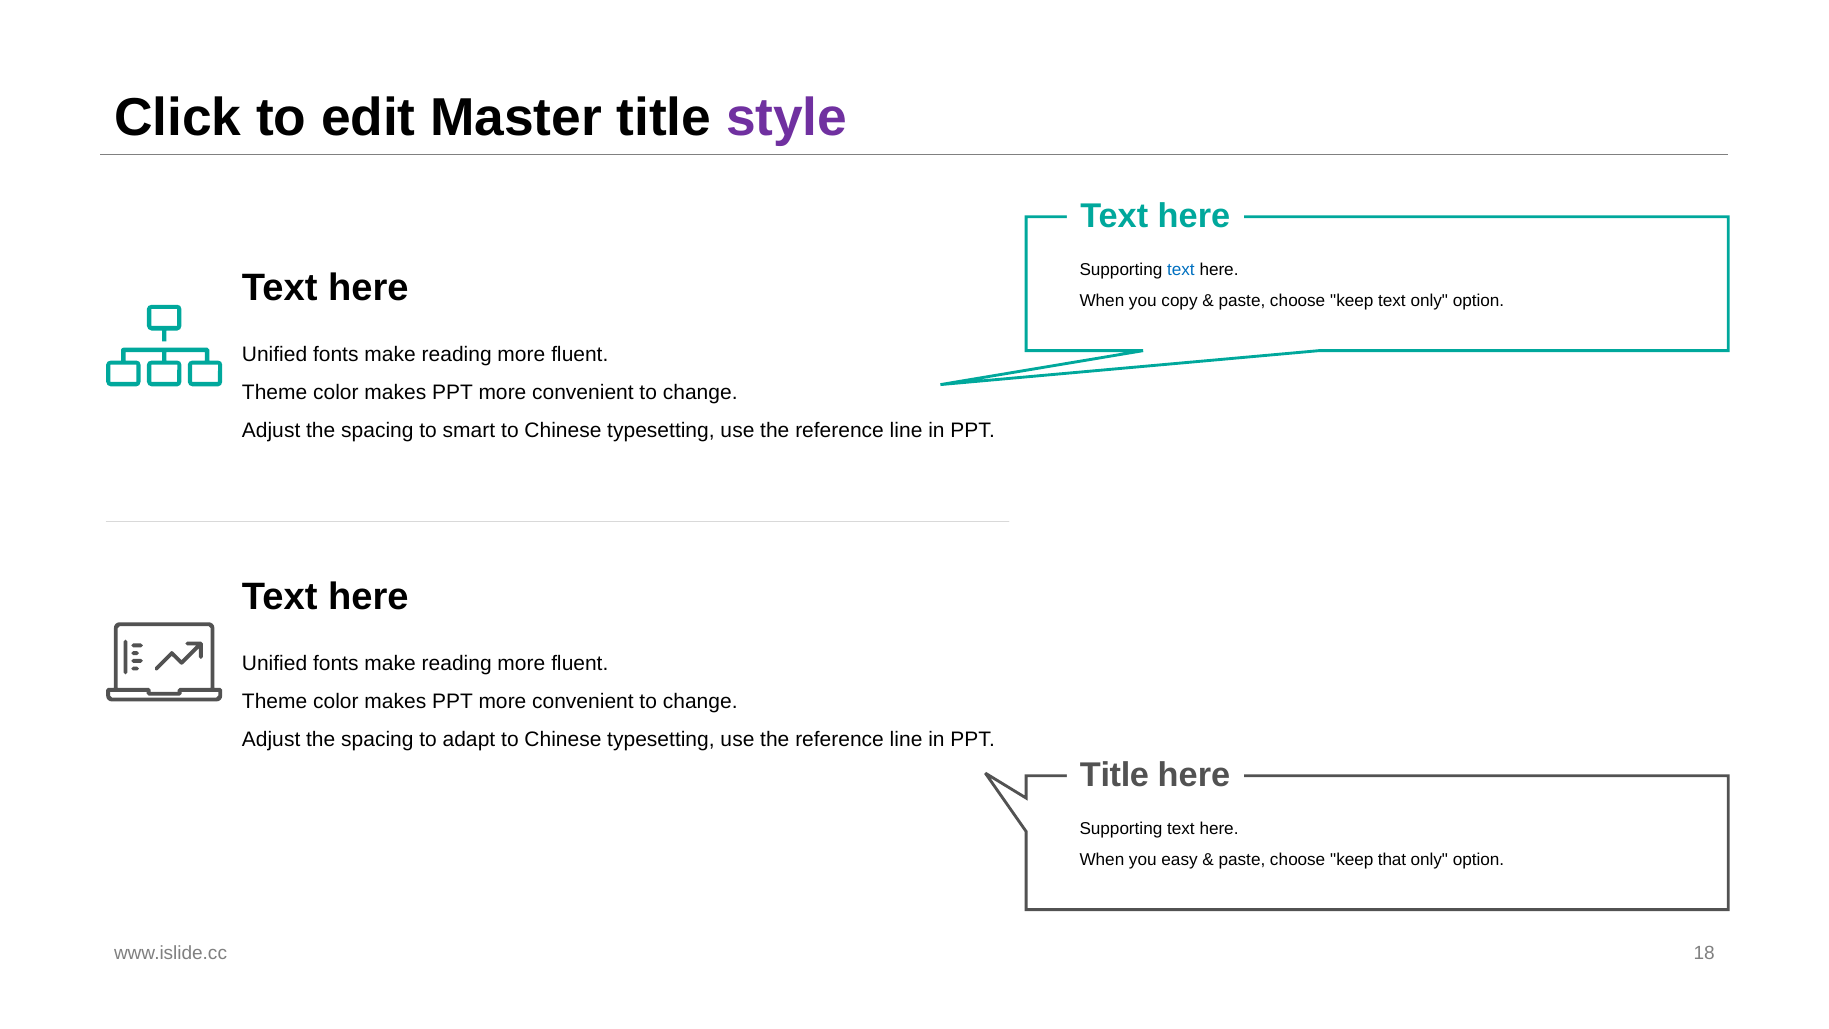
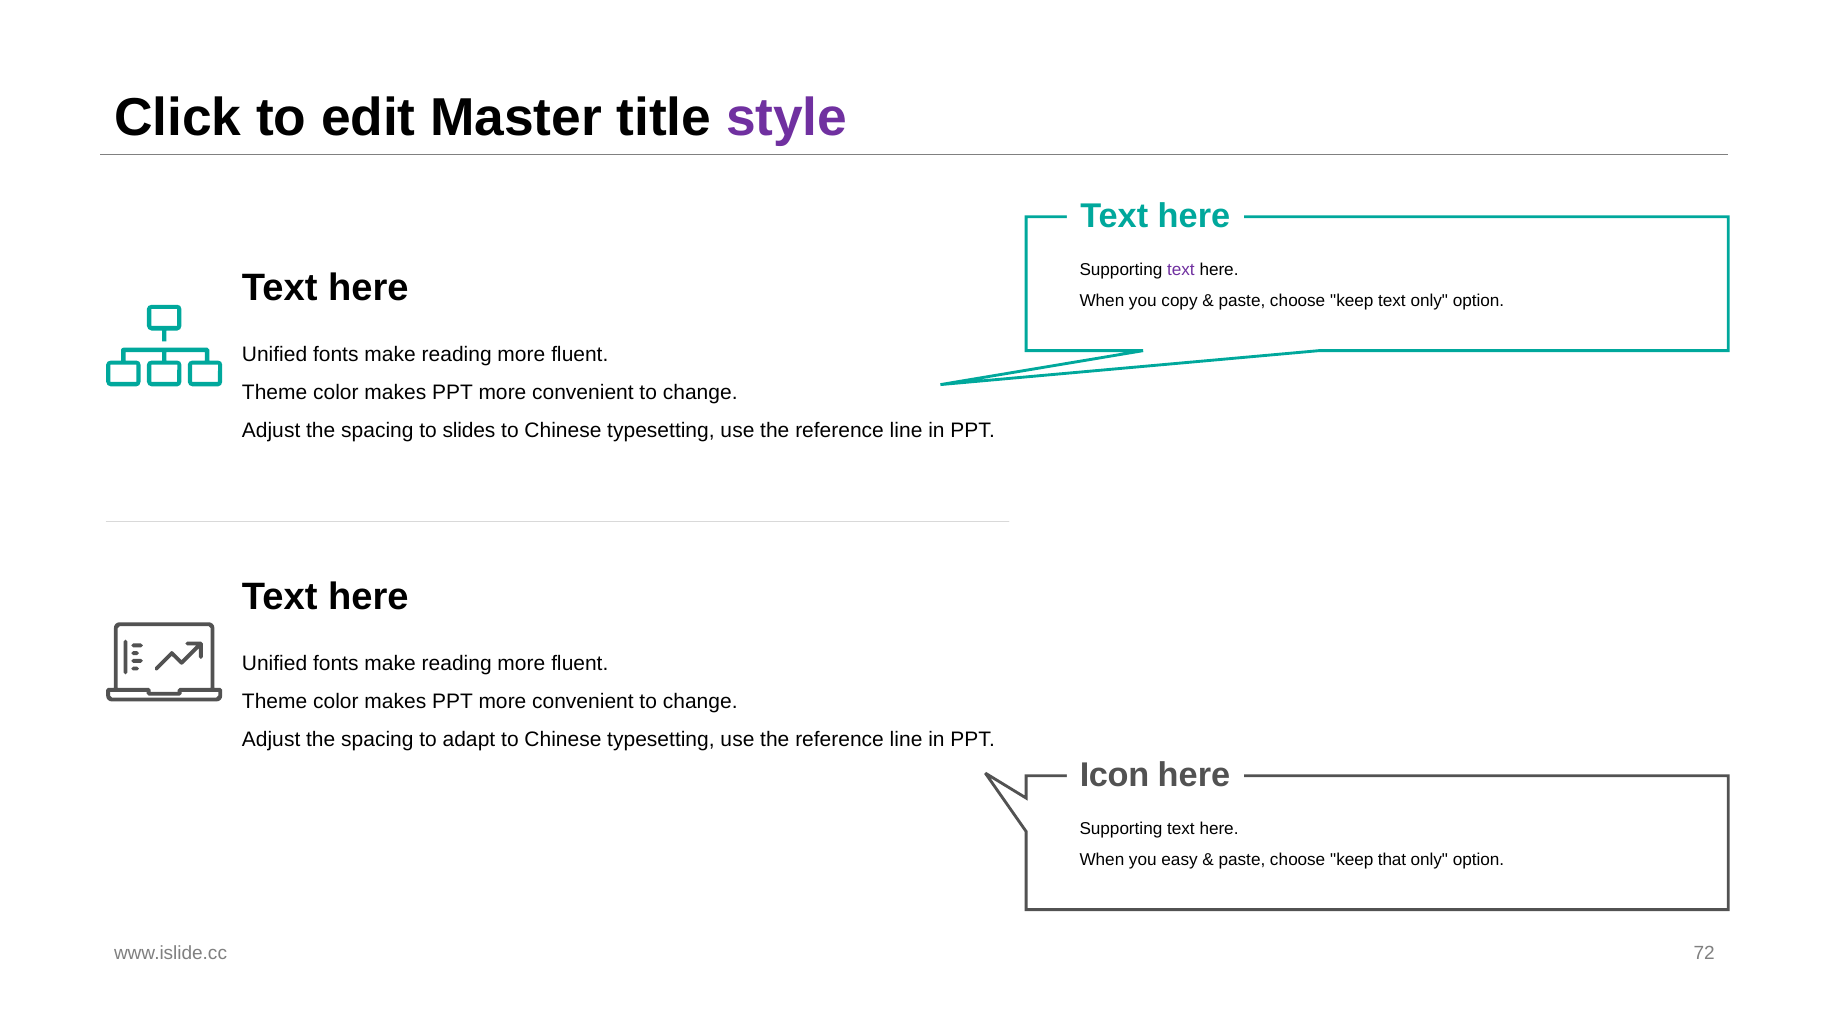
text colour: blue -> purple (1181, 270)
smart: smart -> slides (469, 430)
Title: Title -> Icon (1114, 775)
18: 18 -> 72 (1704, 953)
